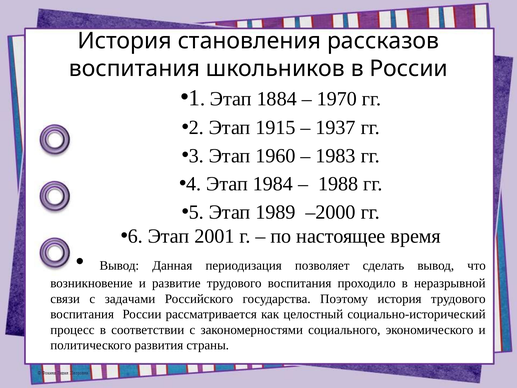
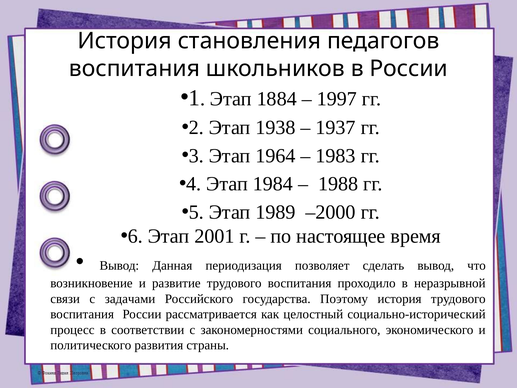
рассказов: рассказов -> педагогов (383, 41)
1970: 1970 -> 1997 (337, 99)
1915: 1915 -> 1938 (275, 127)
1960: 1960 -> 1964 (275, 156)
